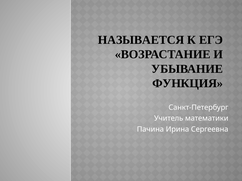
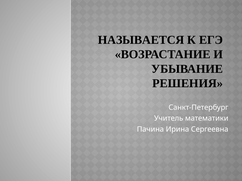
ФУНКЦИЯ: ФУНКЦИЯ -> РЕШЕНИЯ (188, 84)
